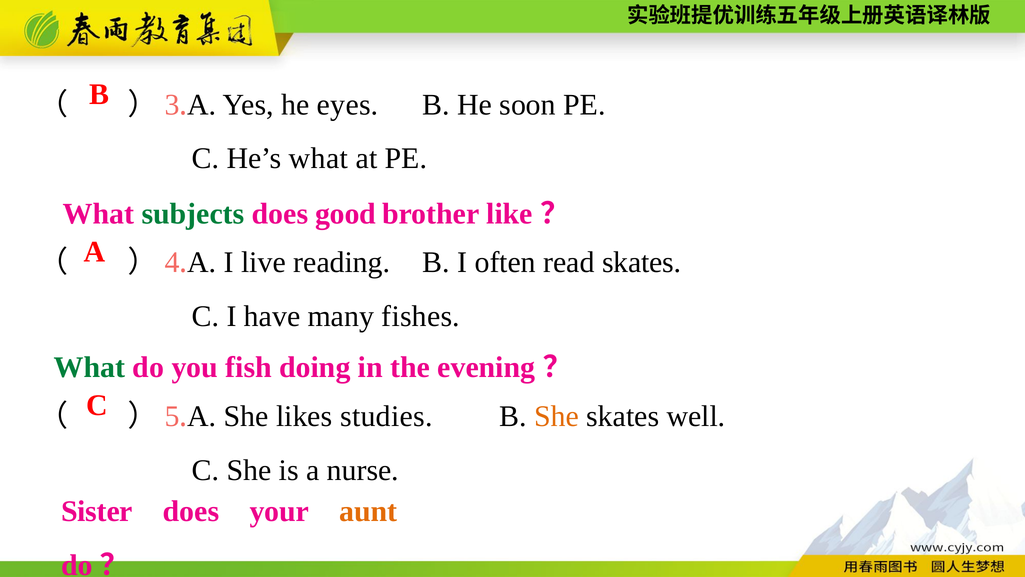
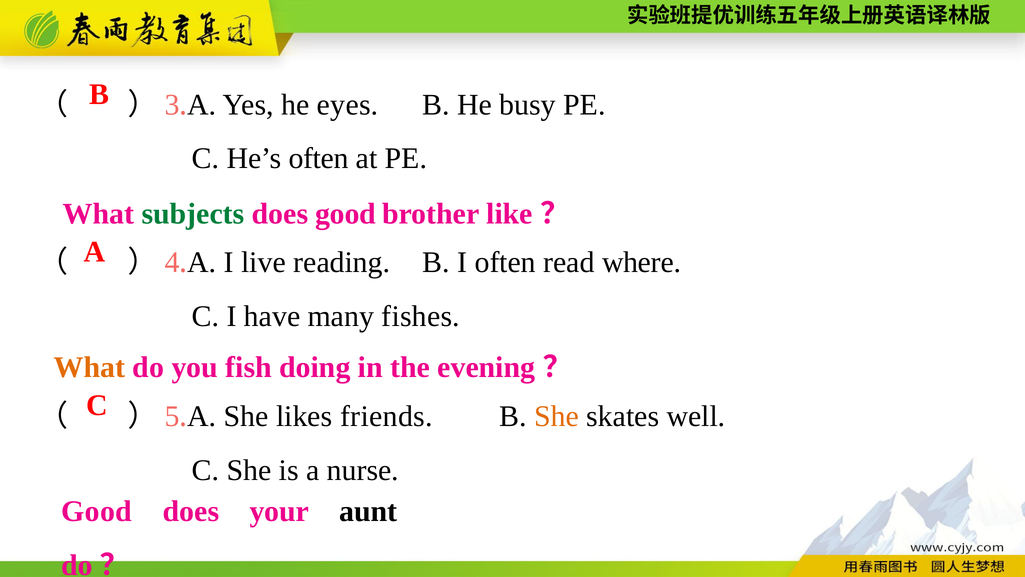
soon: soon -> busy (528, 105)
He’s what: what -> often (319, 158)
read skates: skates -> where (642, 262)
What colour: green -> orange (89, 367)
studies: studies -> friends (386, 416)
Sister: Sister -> Good (97, 511)
aunt colour: orange -> black (368, 511)
